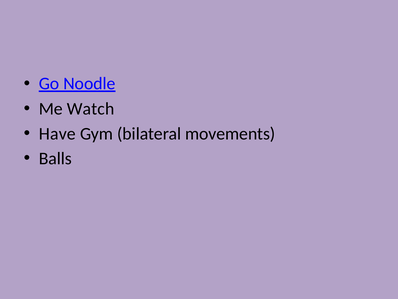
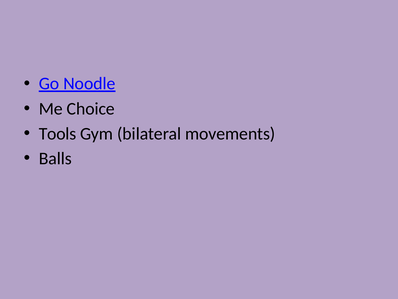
Watch: Watch -> Choice (91, 109)
Have: Have -> Tools (58, 133)
